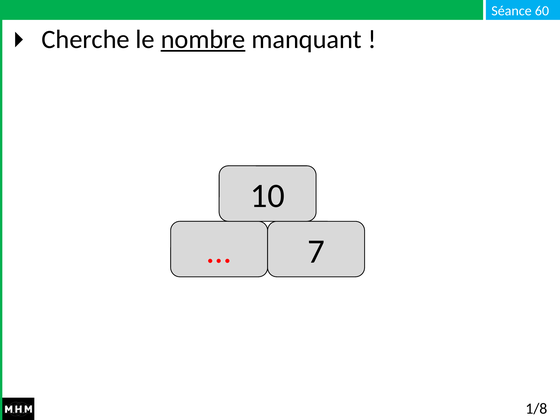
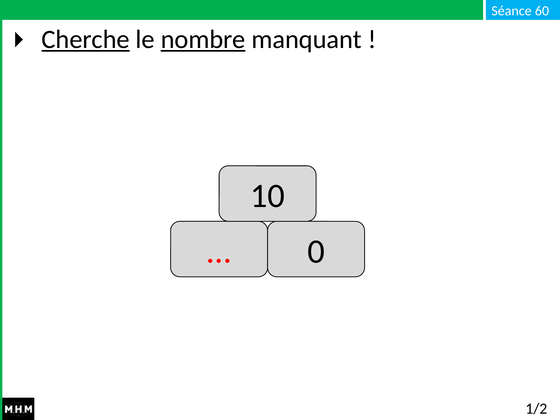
Cherche underline: none -> present (86, 39)
7: 7 -> 0 (316, 251)
1/8: 1/8 -> 1/2 (536, 409)
